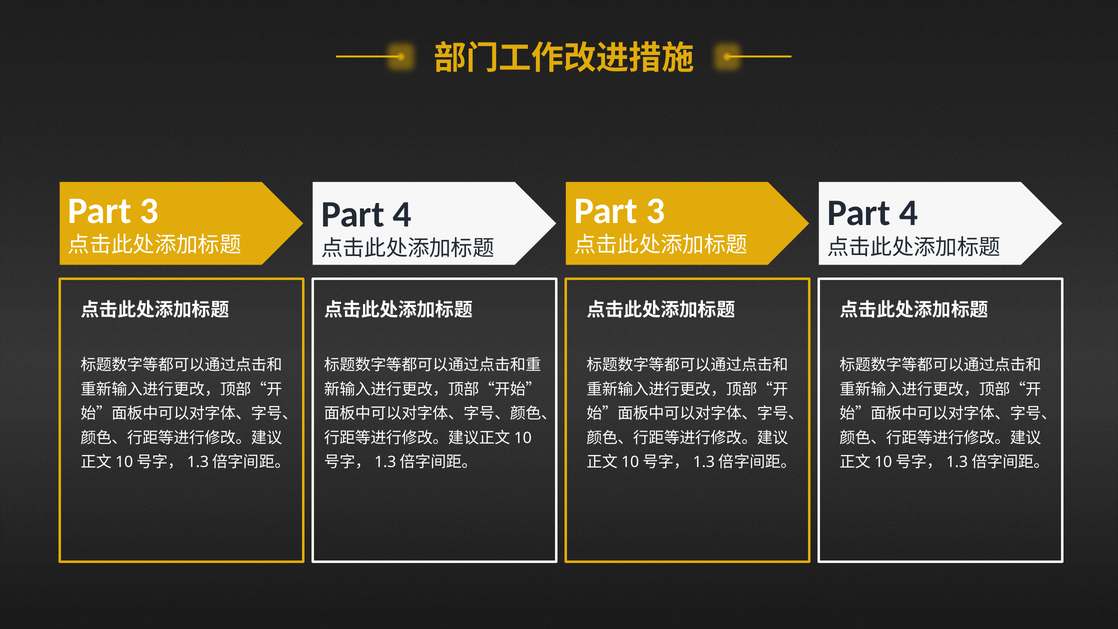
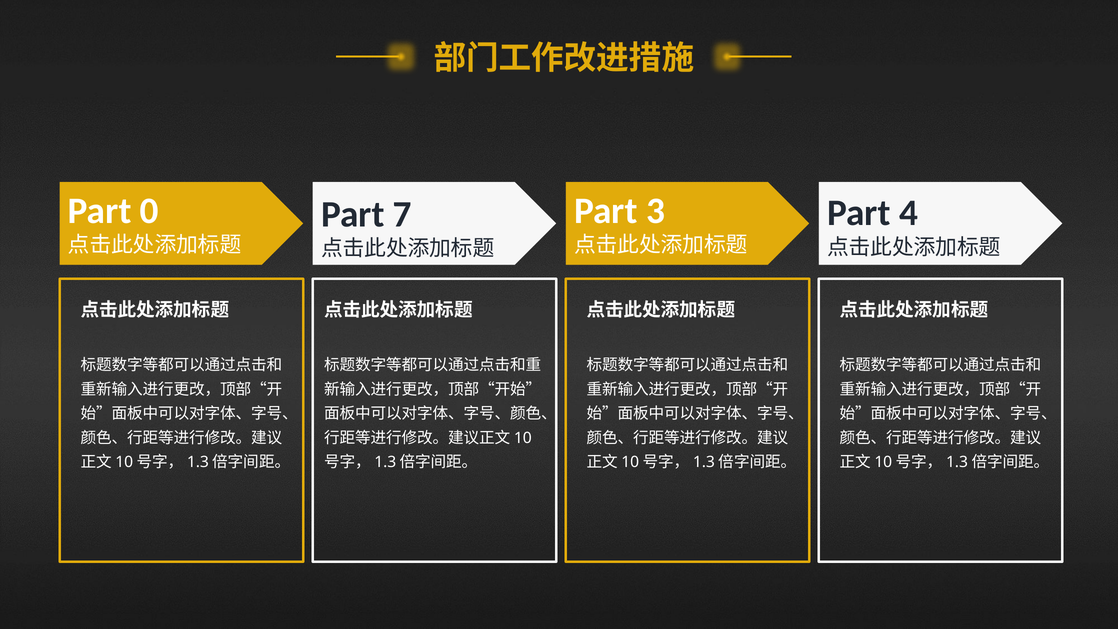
3: 3 -> 0 (149, 211)
4: 4 -> 7 (402, 214)
